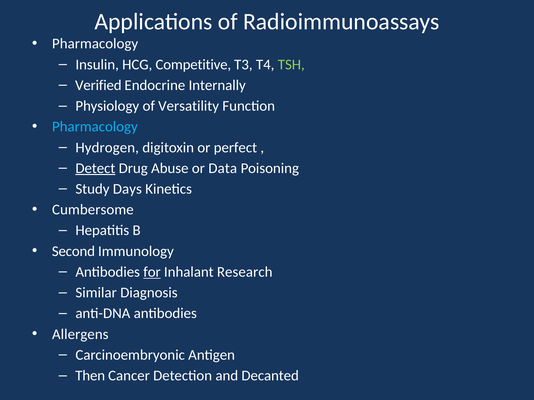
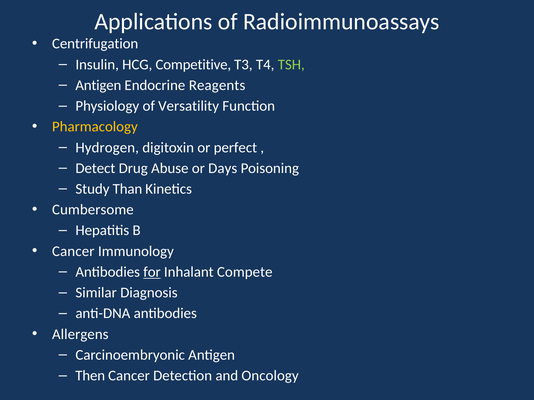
Pharmacology: Pharmacology -> Centrifugation (95, 44)
Verified: Verified -> Antigen (98, 85)
Internally: Internally -> Reagents (217, 85)
Pharmacology colour: light blue -> yellow (95, 127)
Detect underline: present -> none (95, 168)
Data: Data -> Days (223, 168)
Days: Days -> Than (127, 189)
Second: Second -> Cancer (73, 251)
Research: Research -> Compete (245, 272)
Decanted: Decanted -> Oncology (270, 376)
